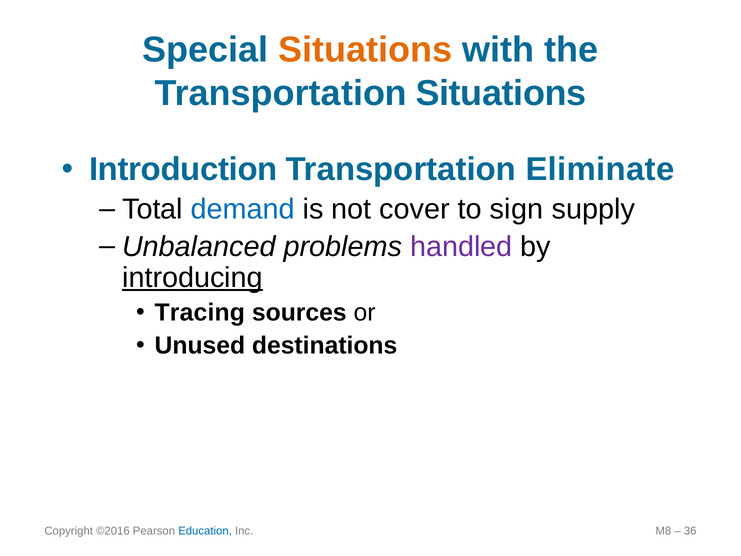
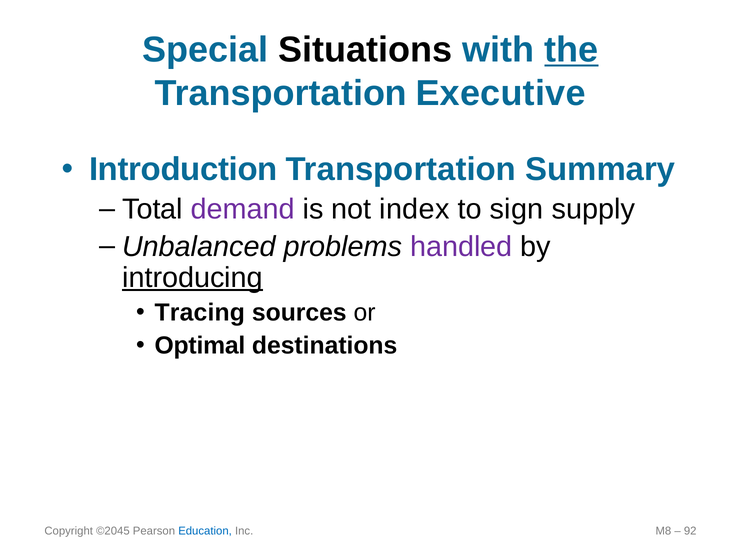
Situations colour: orange -> black (365, 50)
the underline: none -> present (571, 50)
Transportation Situations: Situations -> Executive (501, 93)
Eliminate: Eliminate -> Summary (600, 170)
demand colour: blue -> purple (243, 209)
cover: cover -> index (414, 209)
Unused: Unused -> Optimal (200, 345)
©2016: ©2016 -> ©2045 (113, 531)
36: 36 -> 92 (690, 531)
